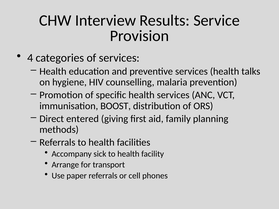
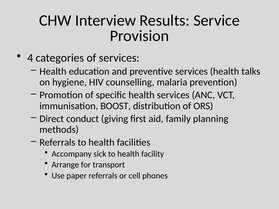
entered: entered -> conduct (83, 119)
